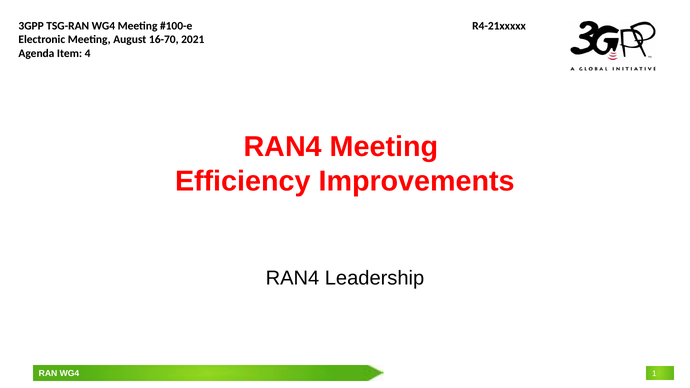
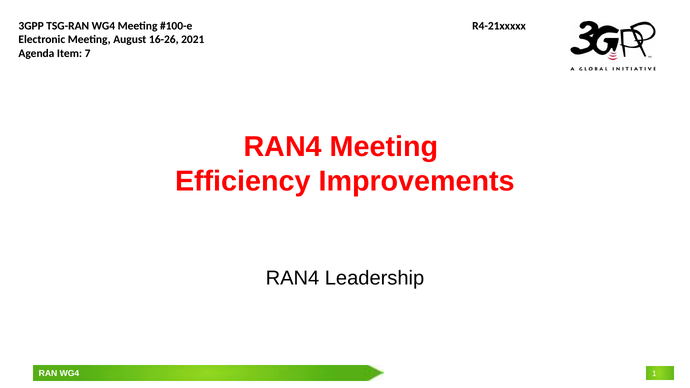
16-70: 16-70 -> 16-26 (164, 40)
4: 4 -> 7 (88, 53)
